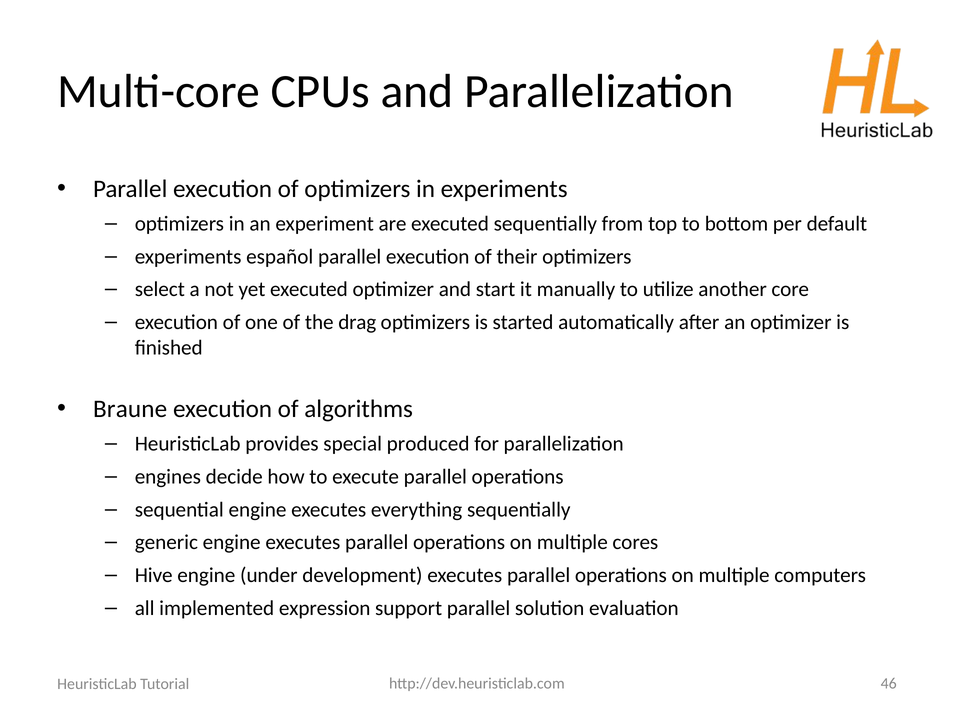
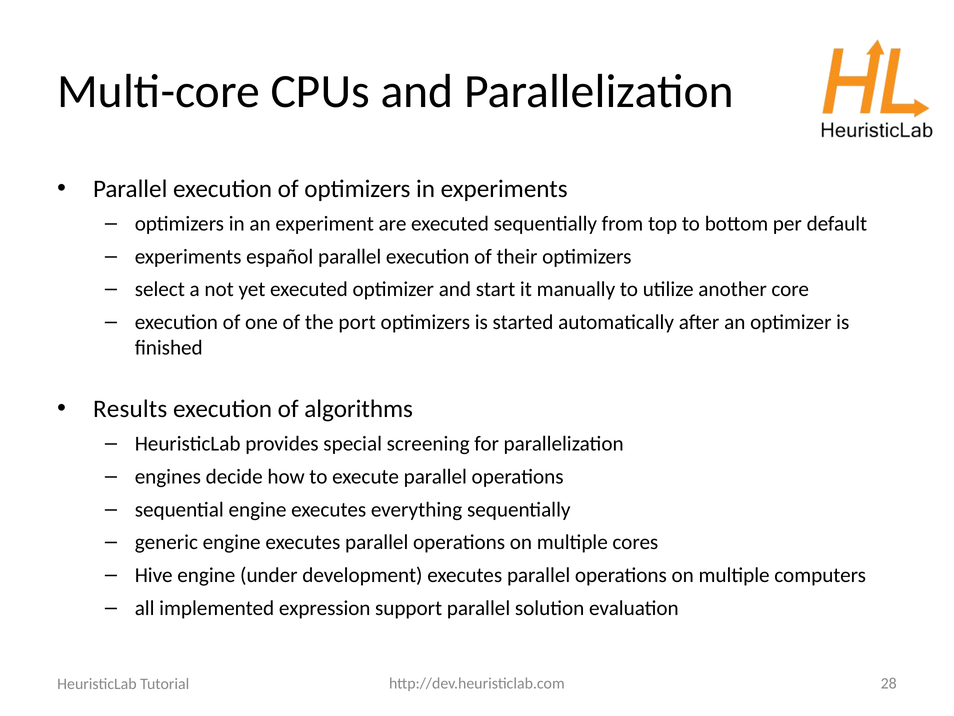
drag: drag -> port (357, 322)
Braune: Braune -> Results (130, 409)
produced: produced -> screening (428, 443)
46: 46 -> 28 (889, 683)
